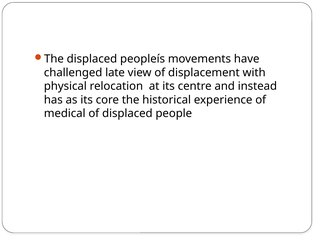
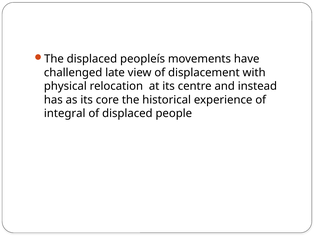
medical: medical -> integral (65, 113)
